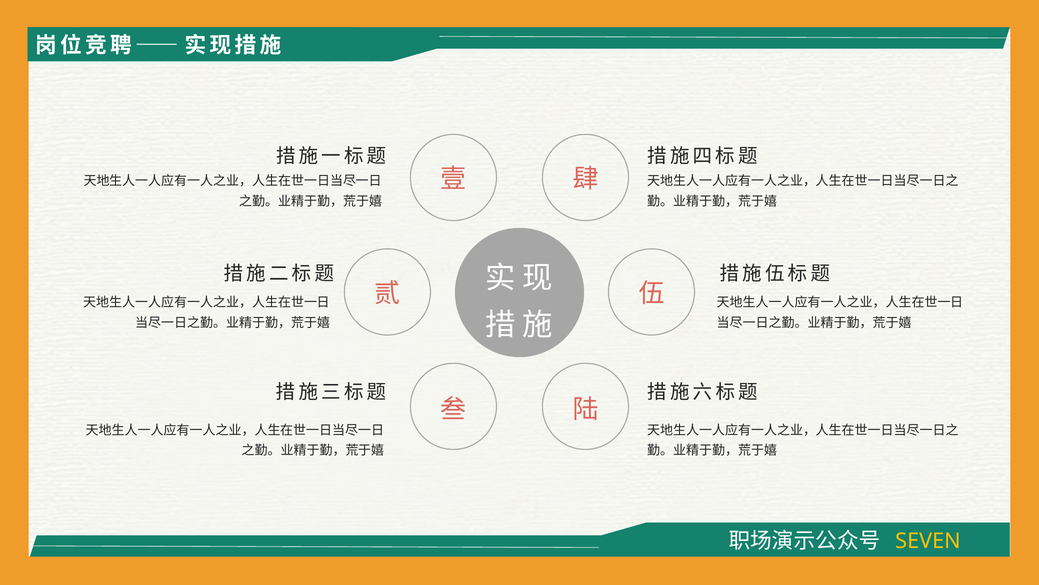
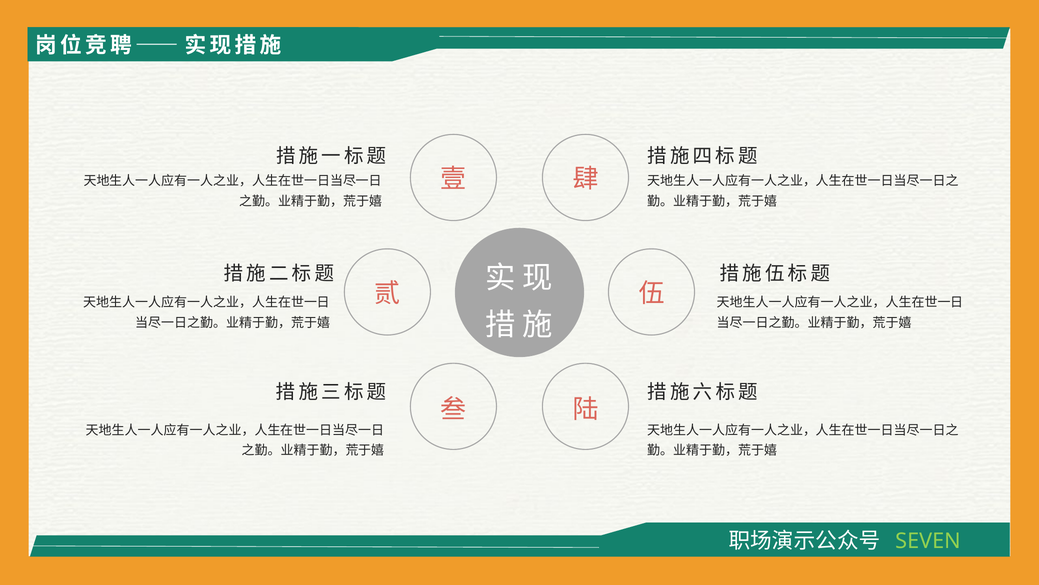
SEVEN colour: yellow -> light green (928, 540)
